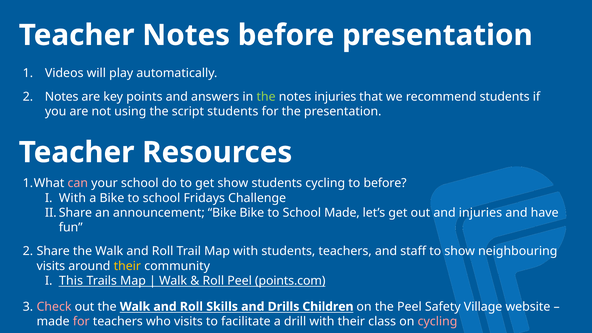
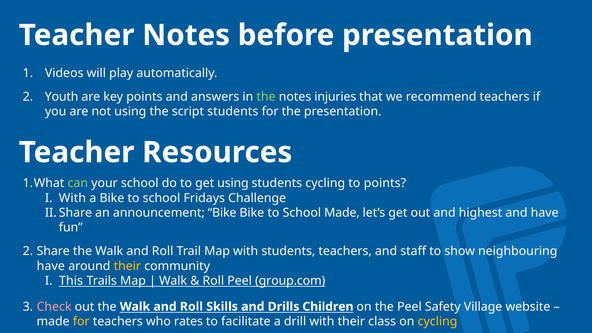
Notes: Notes -> Youth (62, 97)
recommend students: students -> teachers (505, 97)
can colour: pink -> light green (78, 183)
get show: show -> using (233, 183)
to before: before -> points (385, 183)
and injuries: injuries -> highest (480, 213)
visits: visits -> have (51, 266)
points.com: points.com -> group.com (290, 281)
for colour: pink -> yellow (81, 321)
who visits: visits -> rates (188, 321)
cycling colour: pink -> yellow (437, 321)
